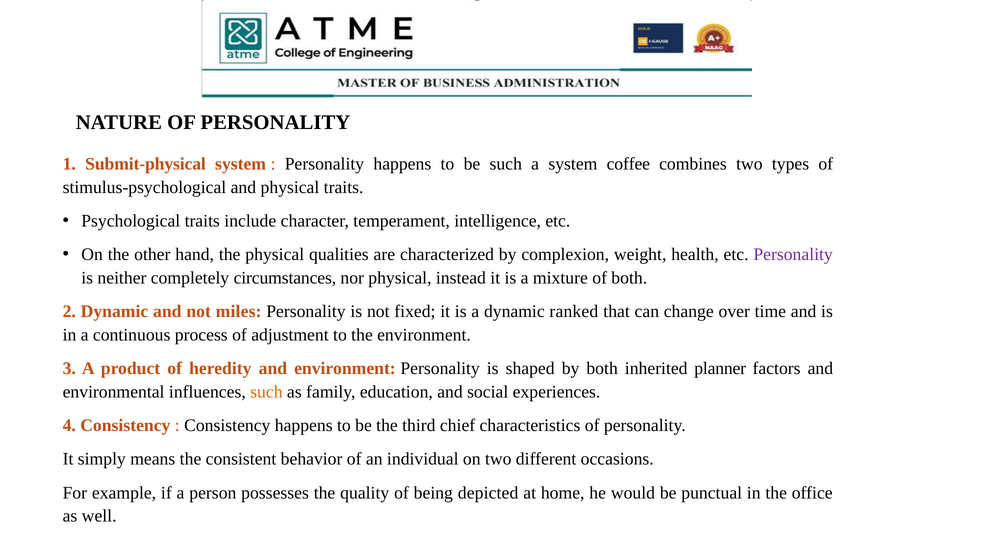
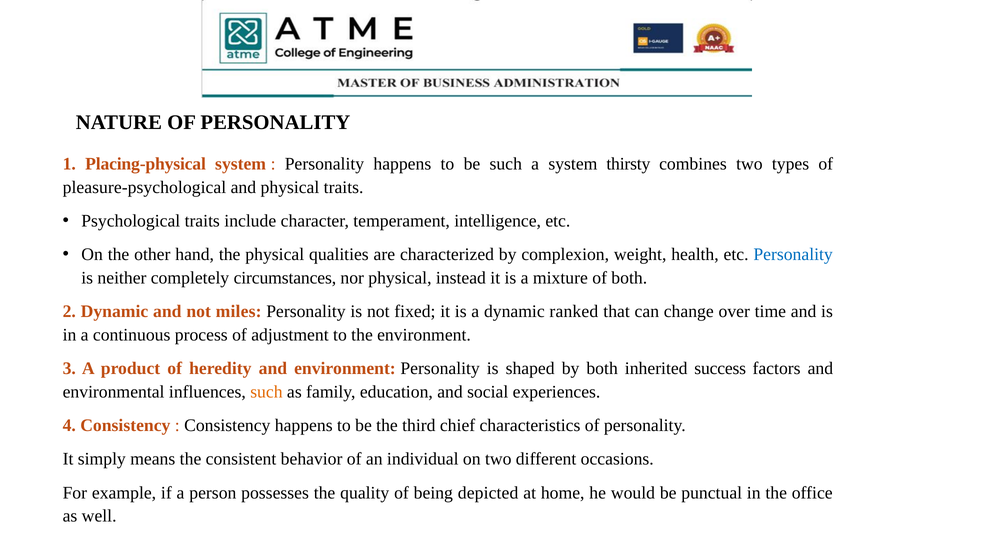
Submit-physical: Submit-physical -> Placing-physical (146, 164)
coffee: coffee -> thirsty (628, 164)
stimulus-psychological: stimulus-psychological -> pleasure-psychological (144, 187)
Personality colour: purple -> blue (793, 254)
planner: planner -> success (720, 368)
